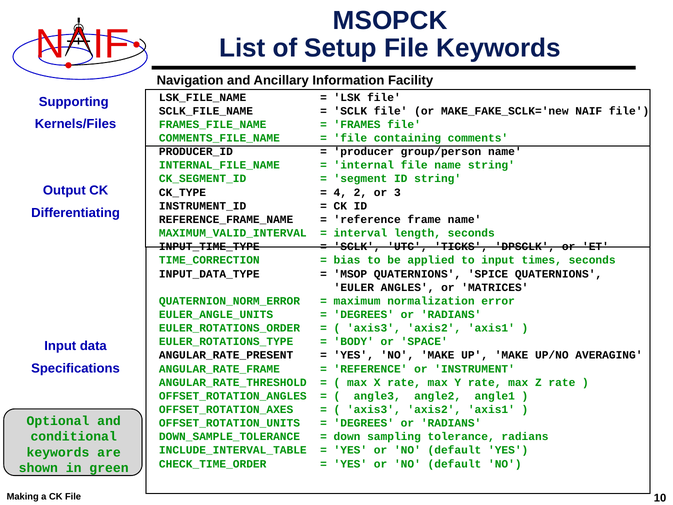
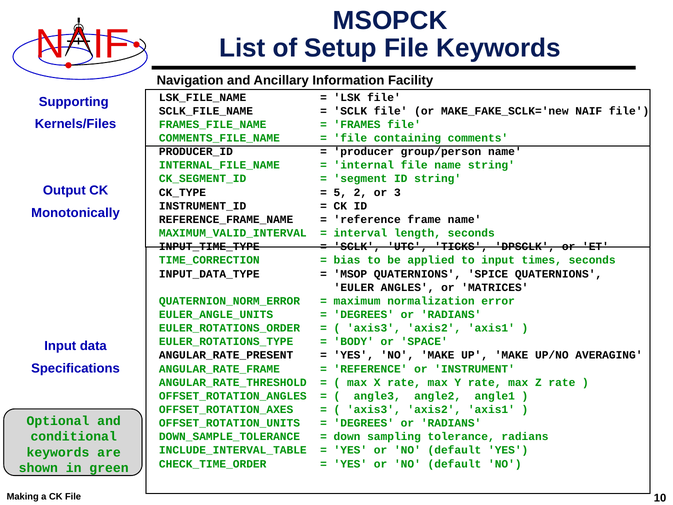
4: 4 -> 5 (340, 192)
Differentiating: Differentiating -> Monotonically (76, 213)
